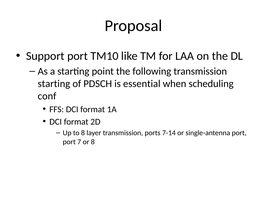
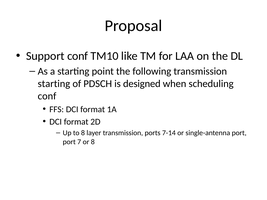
Support port: port -> conf (78, 56)
essential: essential -> designed (142, 84)
